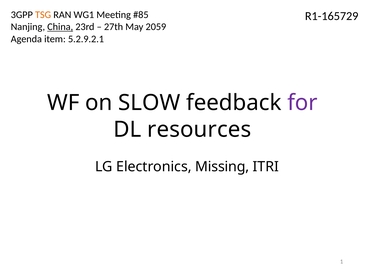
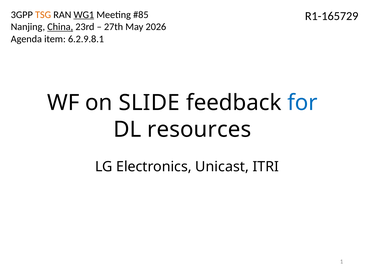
WG1 underline: none -> present (84, 15)
2059: 2059 -> 2026 (156, 27)
5.2.9.2.1: 5.2.9.2.1 -> 6.2.9.8.1 (86, 39)
SLOW: SLOW -> SLIDE (149, 103)
for colour: purple -> blue (302, 103)
Missing: Missing -> Unicast (222, 166)
